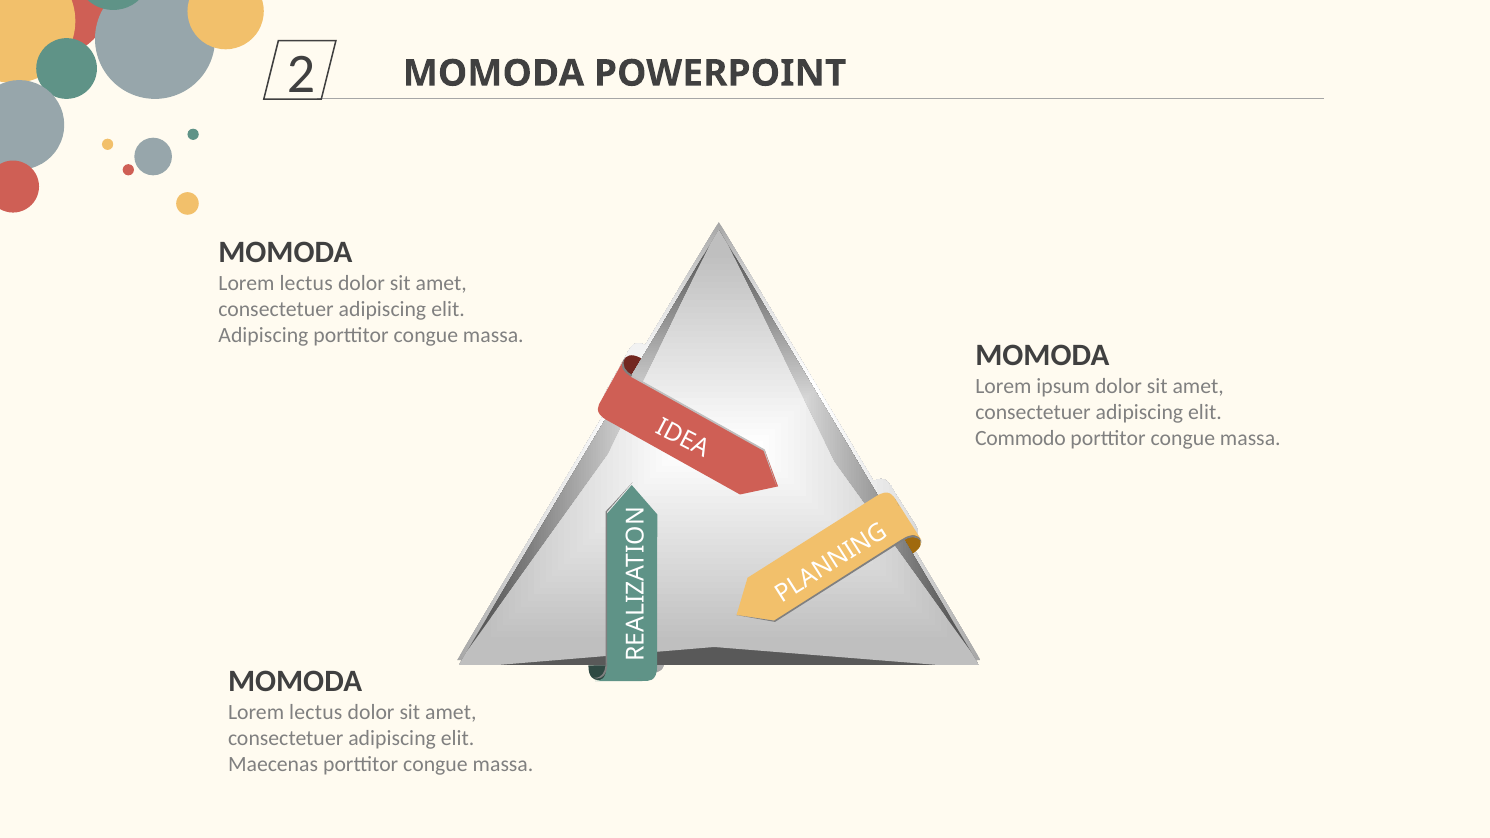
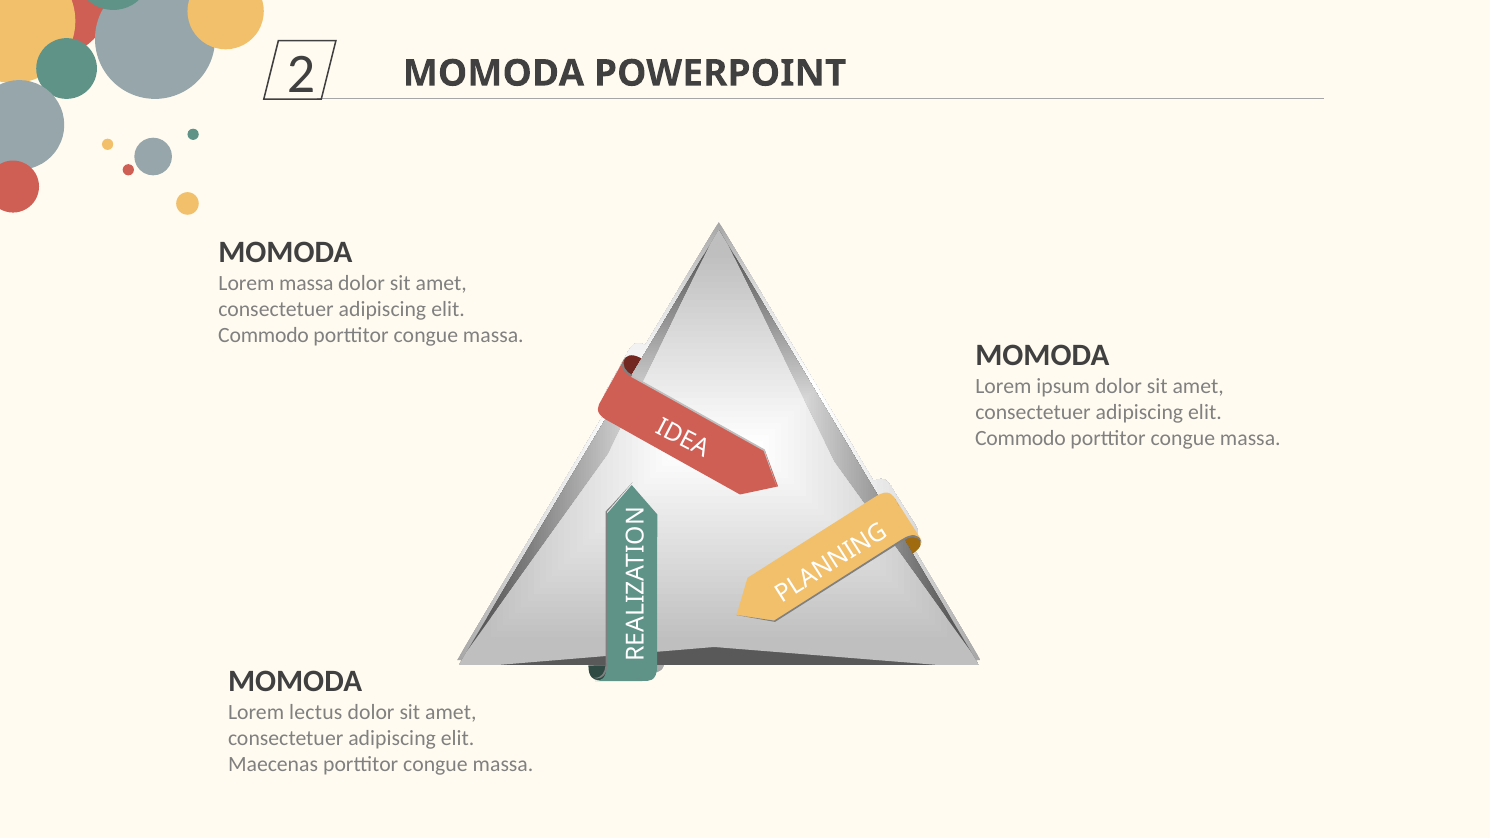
lectus: lectus -> massa (306, 283)
Adipiscing: Adipiscing -> Commodo (264, 336)
